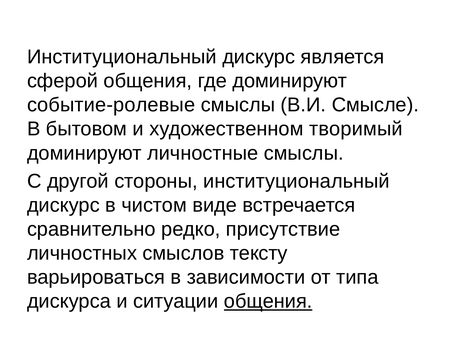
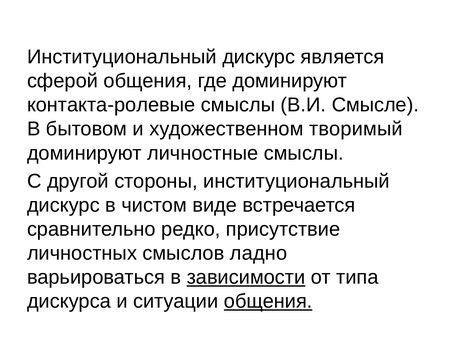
событие-ролевые: событие-ролевые -> контакта-ролевые (111, 105)
тексту: тексту -> ладно (259, 253)
зависимости underline: none -> present (246, 277)
